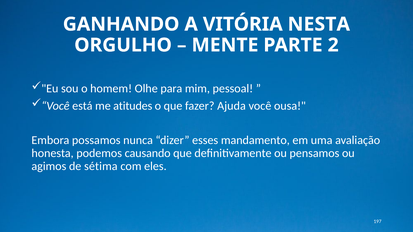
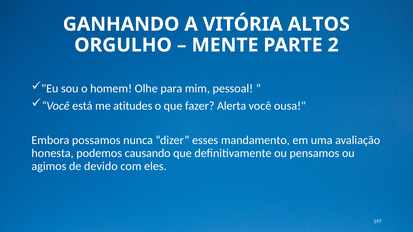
NESTA: NESTA -> ALTOS (319, 24)
Ajuda: Ajuda -> Alerta (232, 106)
sétima: sétima -> devido (101, 167)
